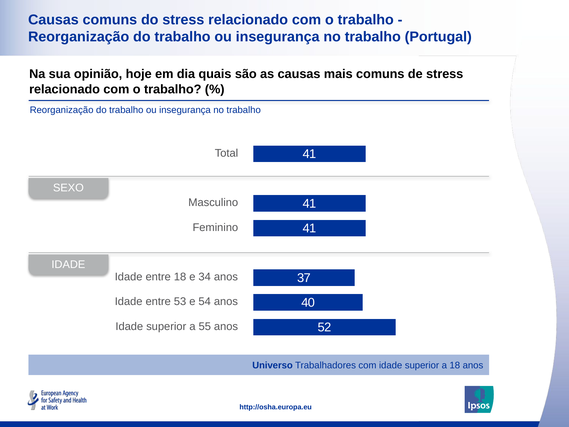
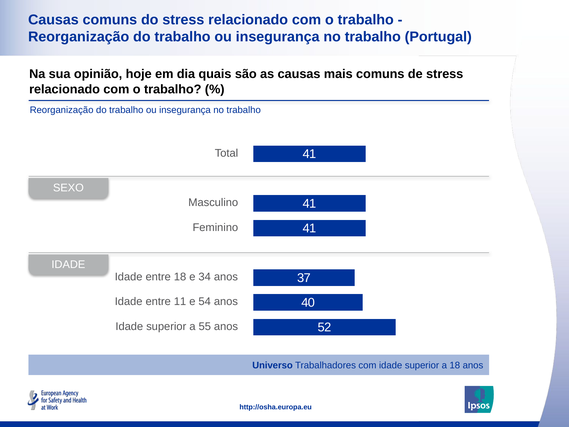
53: 53 -> 11 (180, 302)
